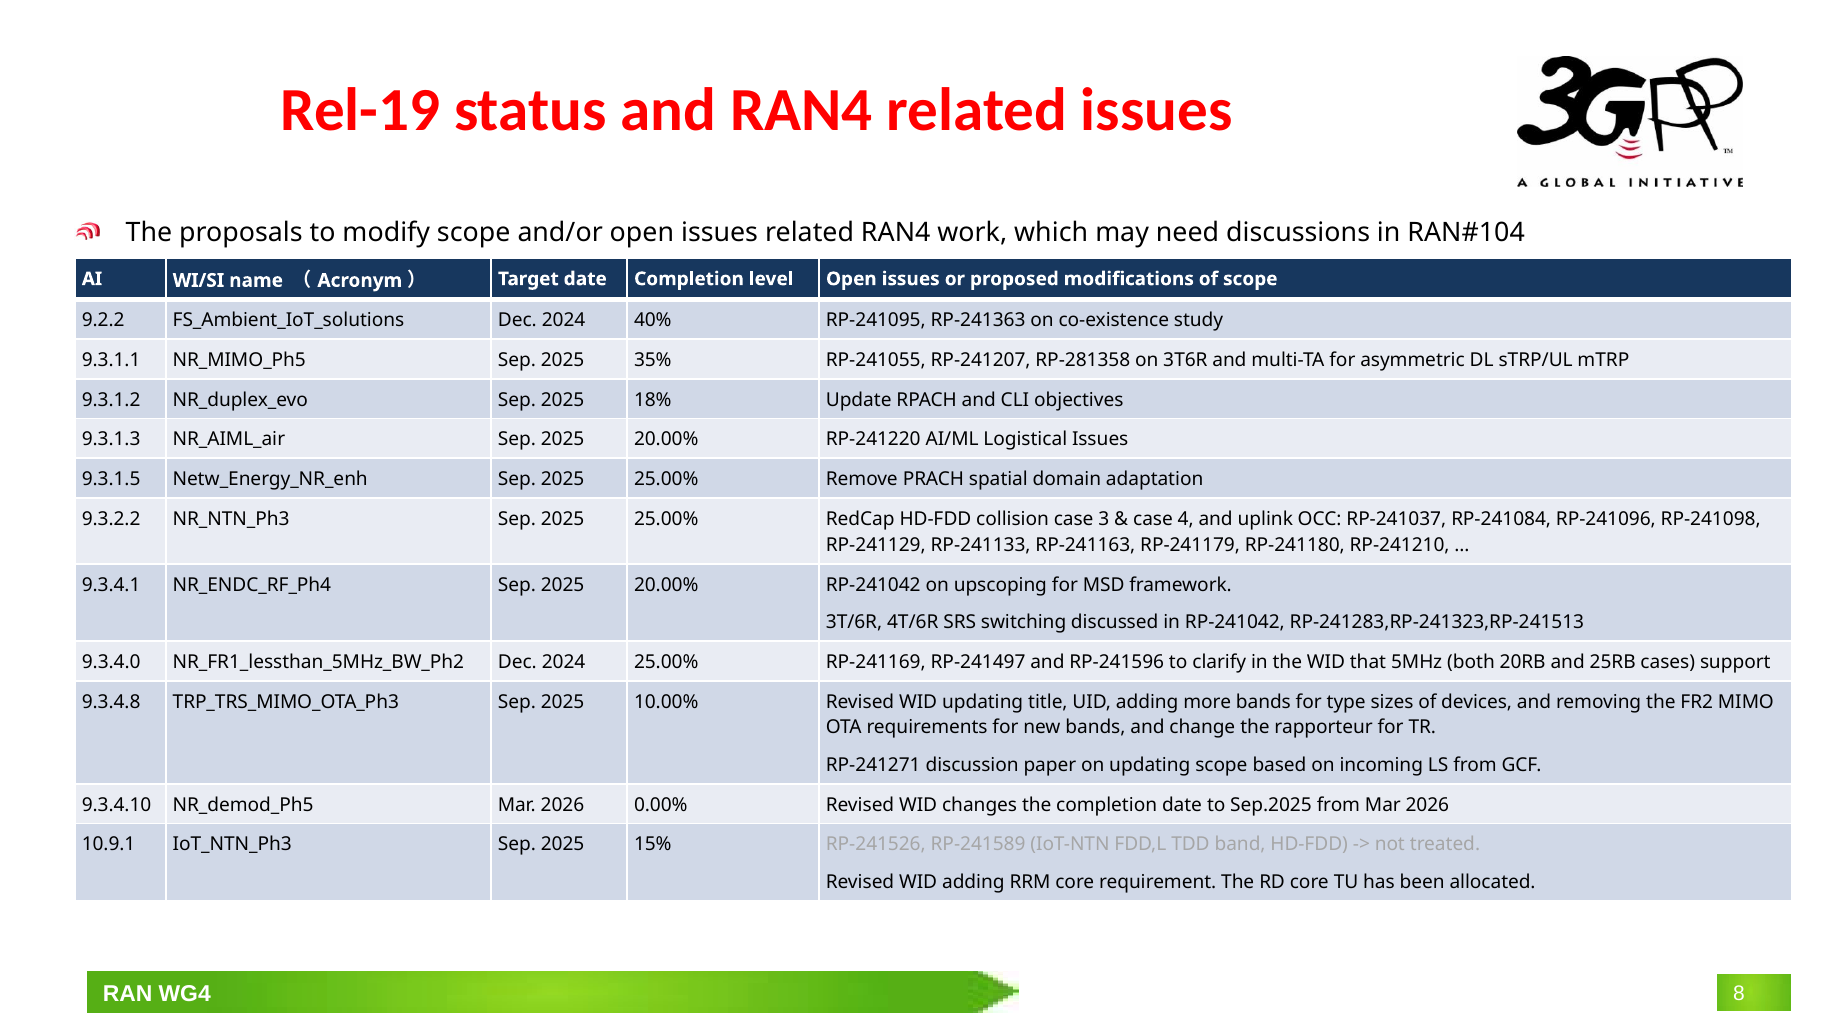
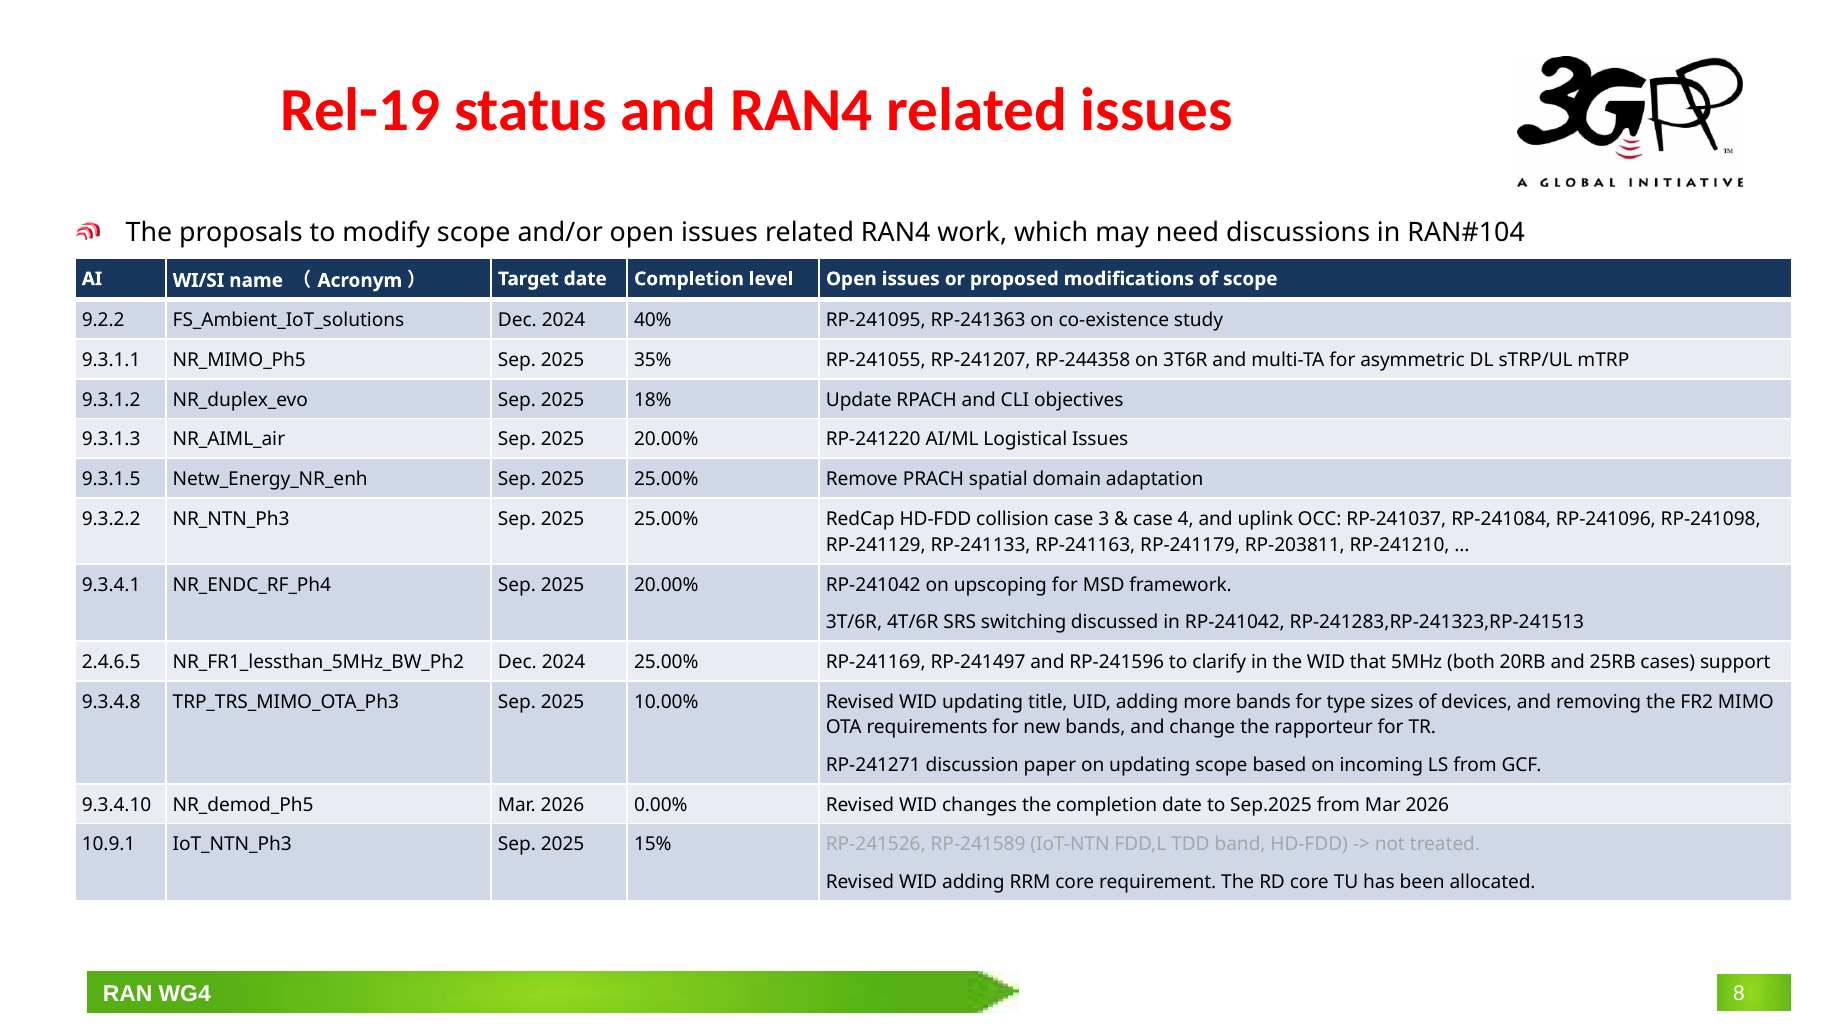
RP-281358: RP-281358 -> RP-244358 (1083, 360)
RP-241180: RP-241180 -> RP-203811 (1295, 545)
9.3.4.0: 9.3.4.0 -> 2.4.6.5 (111, 662)
